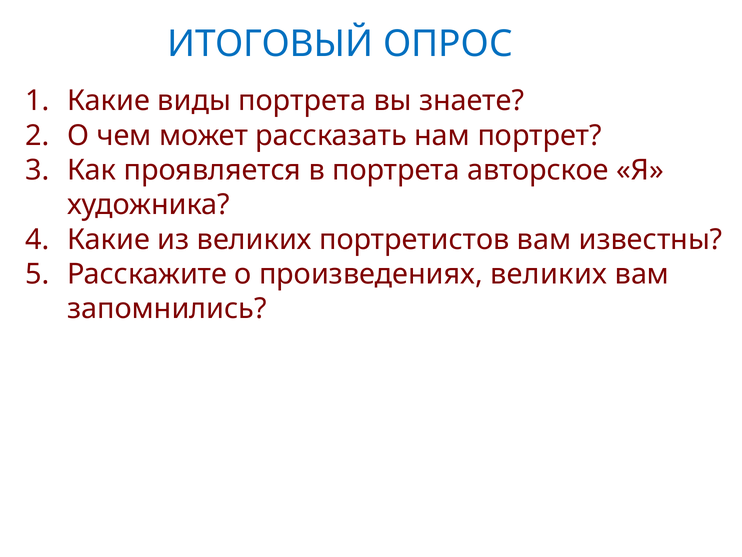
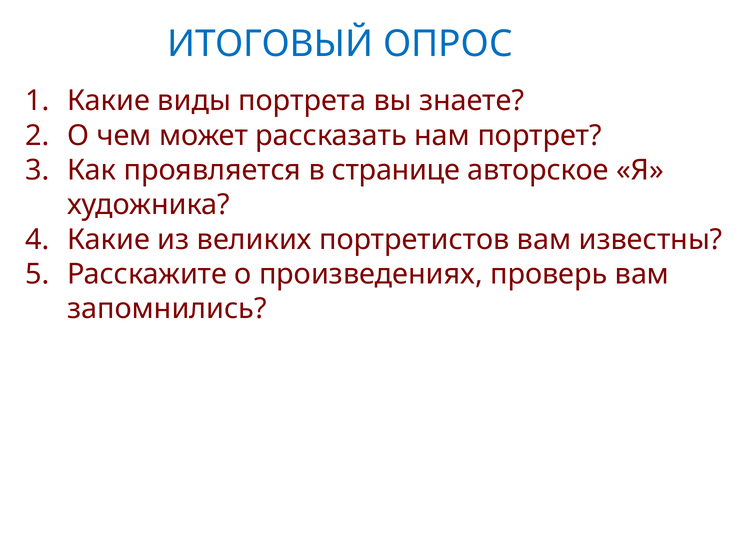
в портрета: портрета -> странице (396, 170)
произведениях великих: великих -> проверь (549, 274)
